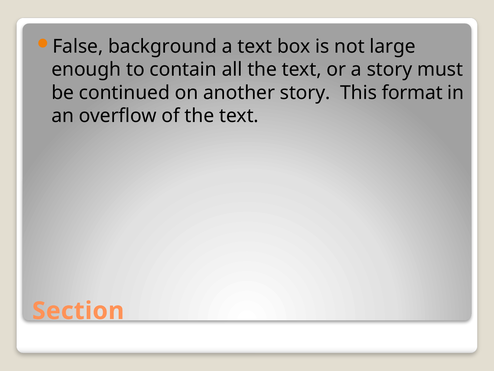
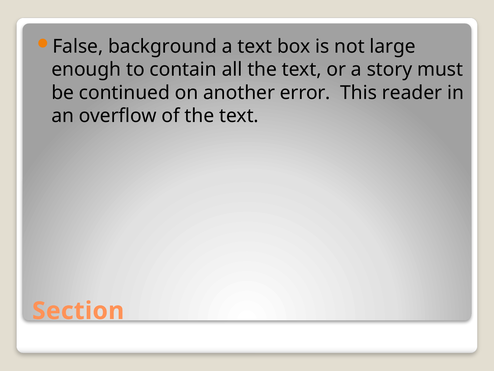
another story: story -> error (305, 93)
format: format -> reader (412, 93)
